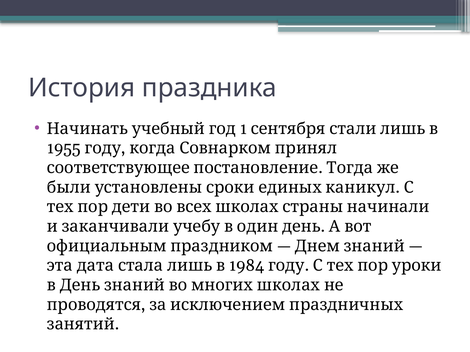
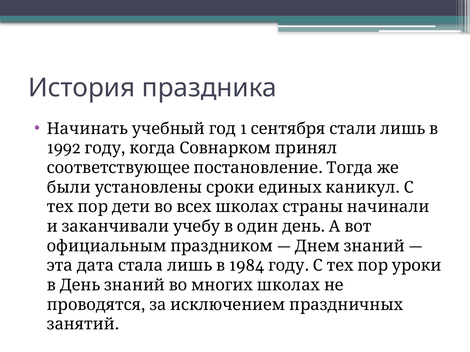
1955: 1955 -> 1992 (64, 148)
